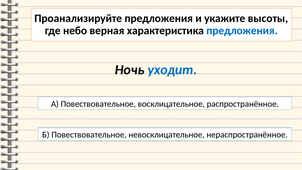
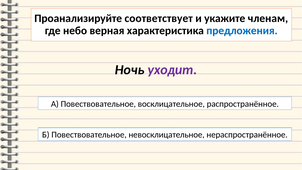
Проанализируйте предложения: предложения -> соответствует (159, 18)
высоты: высоты -> членам (268, 18)
уходит colour: blue -> purple (172, 70)
